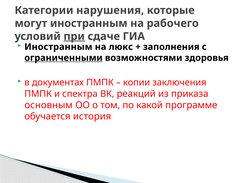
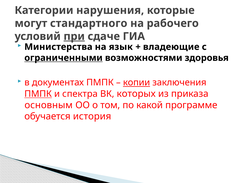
могут иностранным: иностранным -> стандартного (89, 23)
Иностранным: Иностранным -> Министерства (58, 47)
люкс: люкс -> язык (121, 47)
заполнения: заполнения -> владеющие (171, 47)
копии underline: none -> present (137, 83)
ПМПК underline: none -> present (38, 94)
реакций: реакций -> которых (136, 94)
